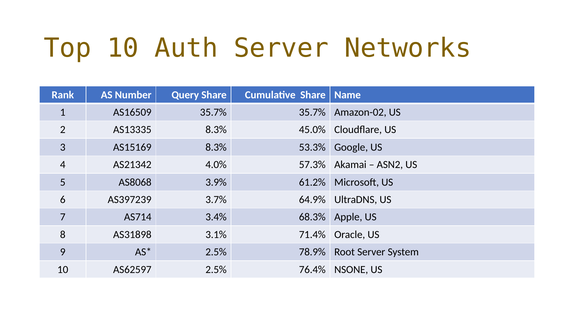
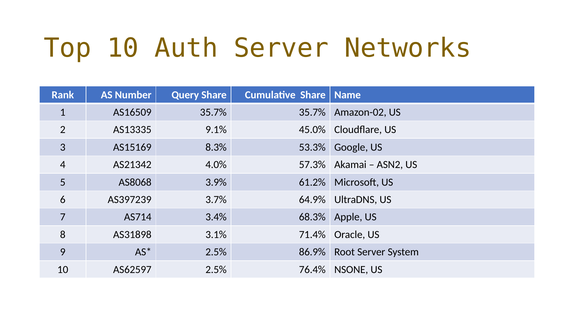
AS13335 8.3%: 8.3% -> 9.1% (216, 130)
78.9%: 78.9% -> 86.9% (312, 252)
